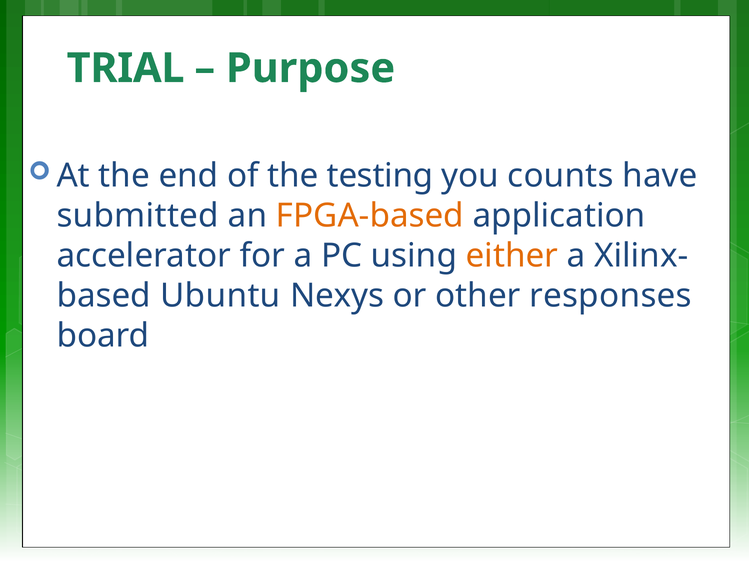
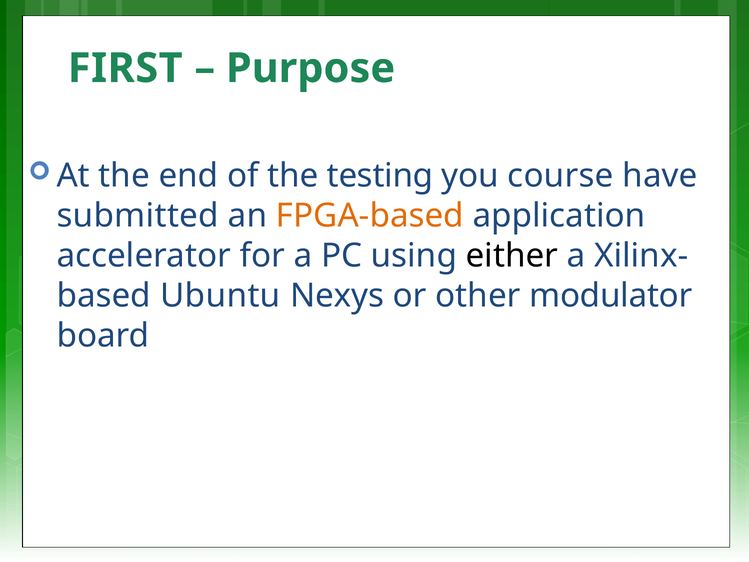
TRIAL: TRIAL -> FIRST (125, 68)
counts: counts -> course (561, 176)
either colour: orange -> black (512, 256)
responses: responses -> modulator (611, 296)
